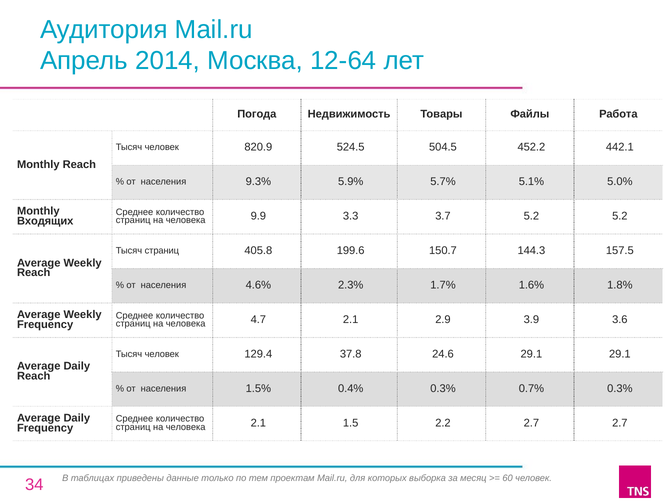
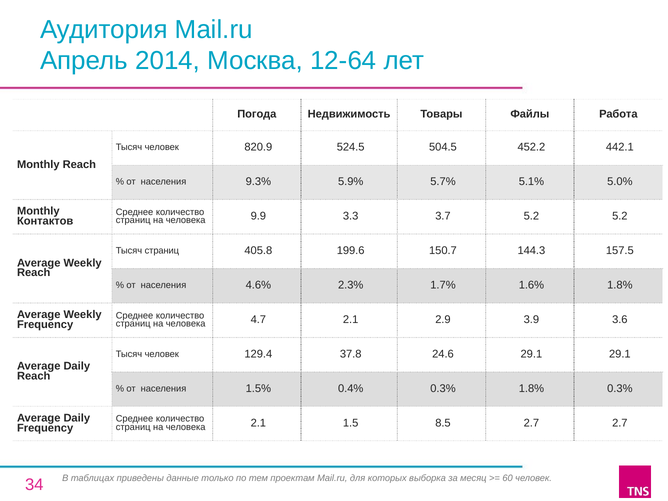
Входящих: Входящих -> Контактов (45, 221)
0.3% 0.7%: 0.7% -> 1.8% (531, 388)
2.2: 2.2 -> 8.5 (443, 423)
